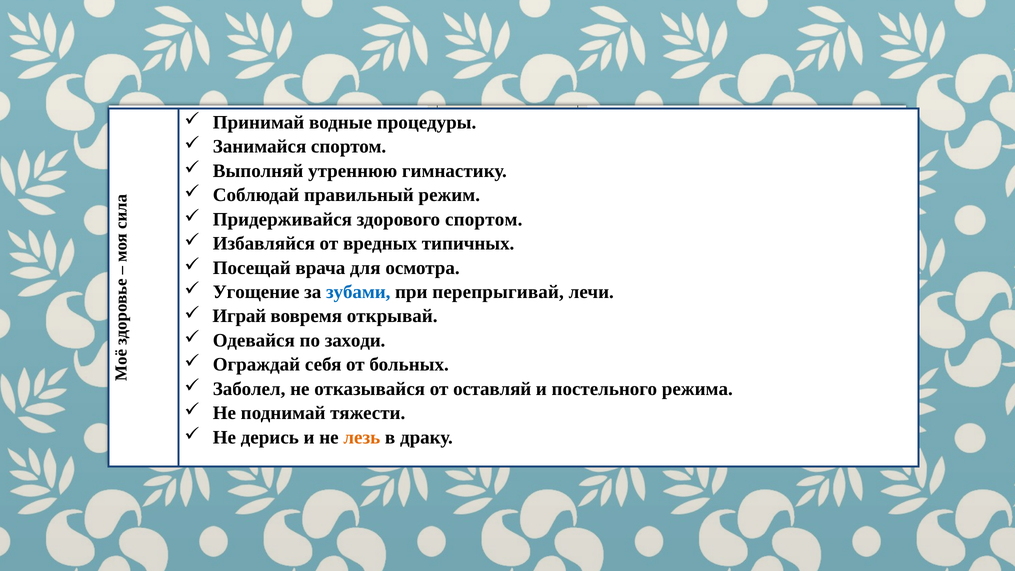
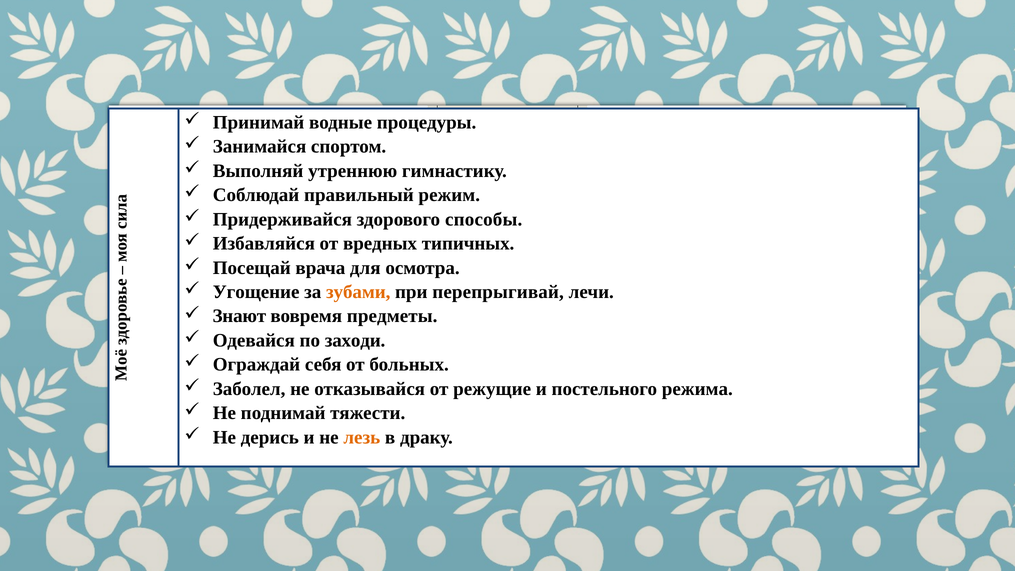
здорового спортом: спортом -> способы (484, 219)
зубами colour: blue -> orange (358, 292)
Играй: Играй -> Знают (239, 316)
открывай: открывай -> предметы (392, 316)
оставляй: оставляй -> режущие (492, 389)
